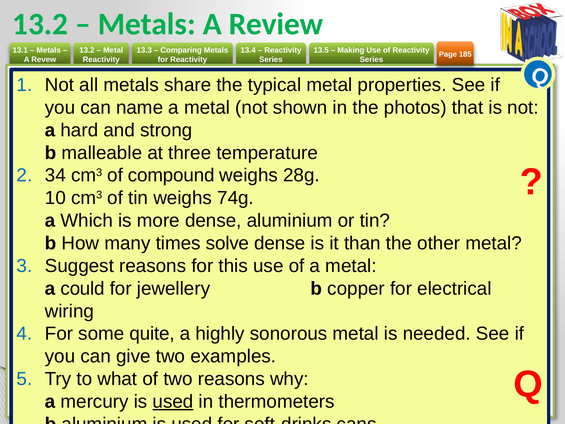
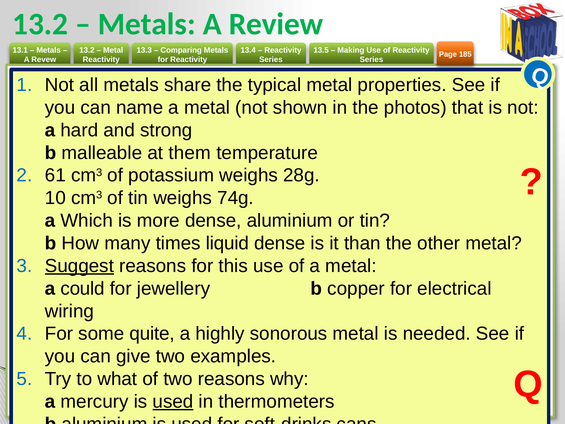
three: three -> them (190, 153)
34: 34 -> 61 (55, 175)
compound: compound -> potassium (171, 175)
solve: solve -> liquid (227, 243)
Suggest underline: none -> present (79, 266)
